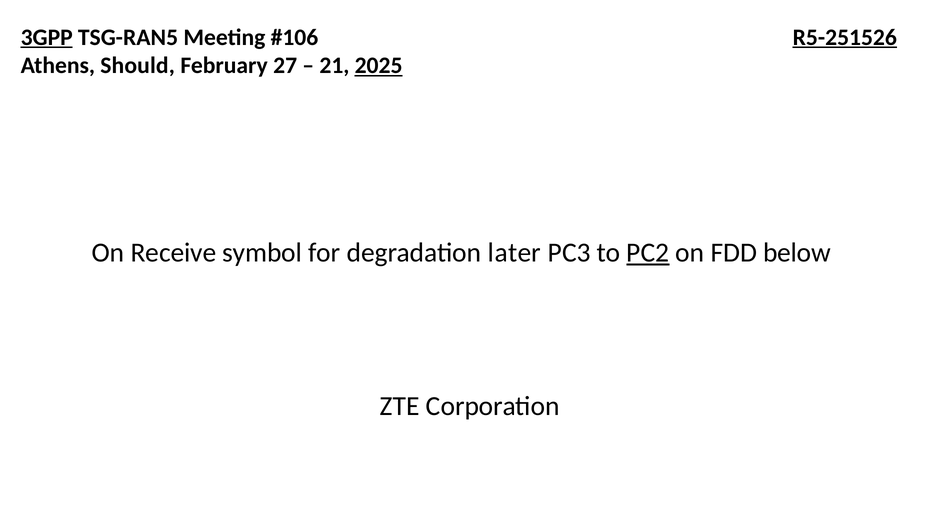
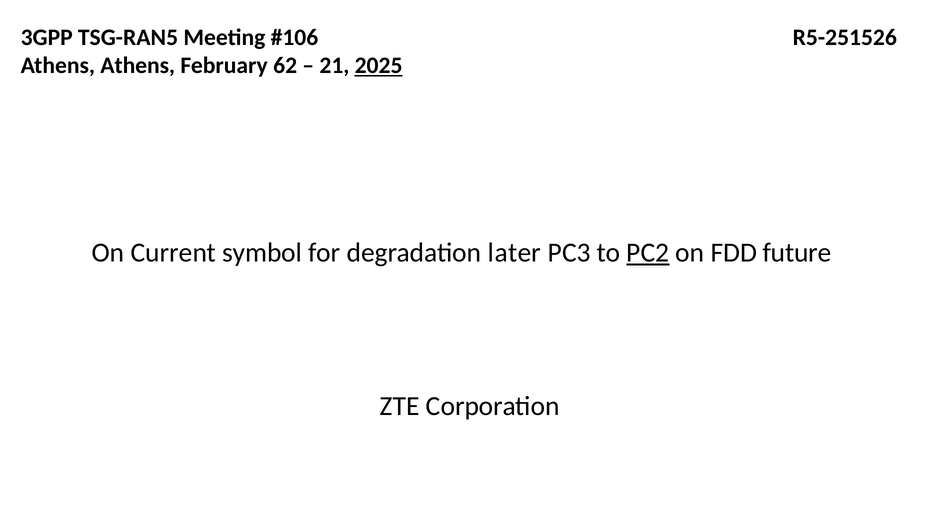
3GPP underline: present -> none (47, 37)
R5-251526 underline: present -> none (845, 37)
Athens Should: Should -> Athens (138, 66)
27: 27 -> 62 (285, 66)
Receive: Receive -> Current (173, 253)
below: below -> future (797, 253)
